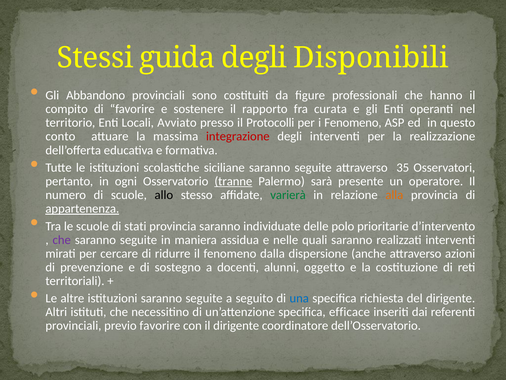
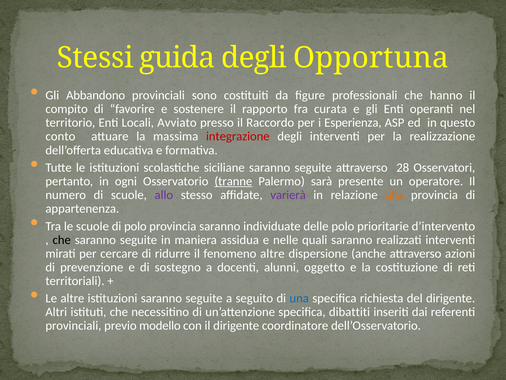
Disponibili: Disponibili -> Opportuna (371, 58)
Protocolli: Protocolli -> Raccordo (270, 123)
i Fenomeno: Fenomeno -> Esperienza (353, 123)
35: 35 -> 28 (403, 167)
allo colour: black -> purple (164, 195)
varierà colour: green -> purple (288, 195)
appartenenza underline: present -> none (82, 208)
di stati: stati -> polo (135, 226)
che colour: purple -> black (62, 240)
fenomeno dalla: dalla -> altre (272, 253)
efficace: efficace -> dibattiti (350, 312)
previo favorire: favorire -> modello (160, 325)
